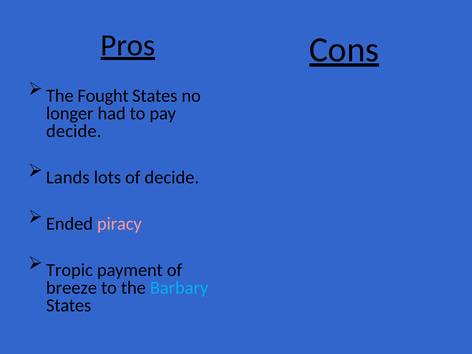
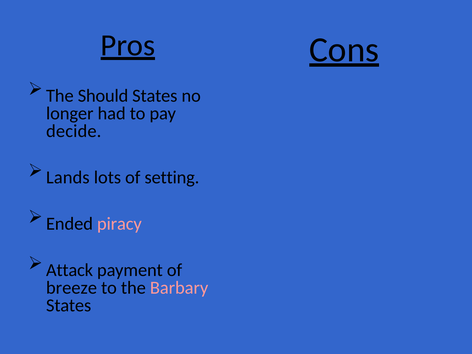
Fought: Fought -> Should (103, 96)
of decide: decide -> setting (172, 177)
Tropic: Tropic -> Attack (70, 270)
Barbary colour: light blue -> pink (179, 288)
